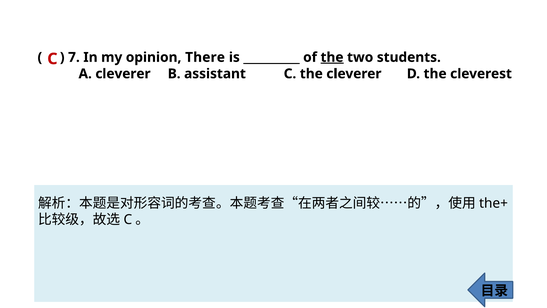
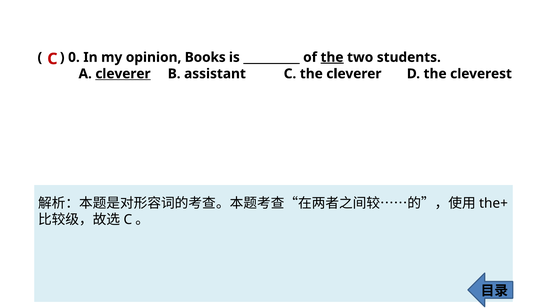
7: 7 -> 0 (74, 57)
There: There -> Books (205, 57)
cleverer underline: none -> present (123, 74)
